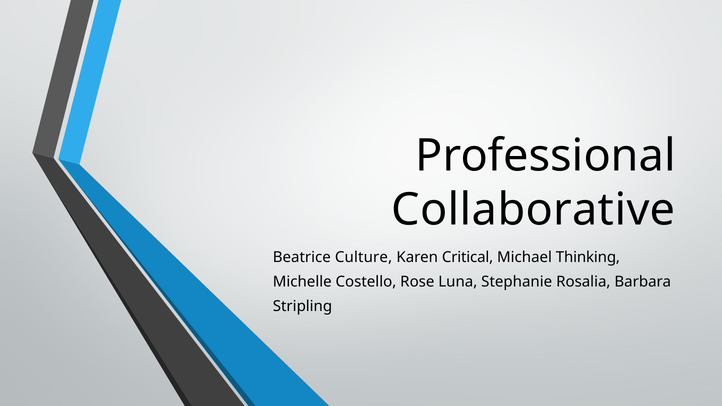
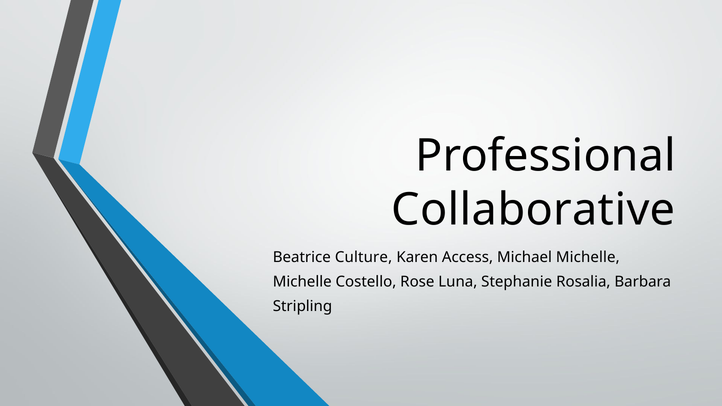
Critical: Critical -> Access (467, 258)
Michael Thinking: Thinking -> Michelle (588, 258)
